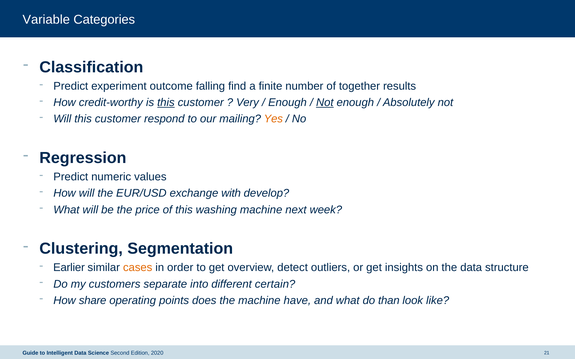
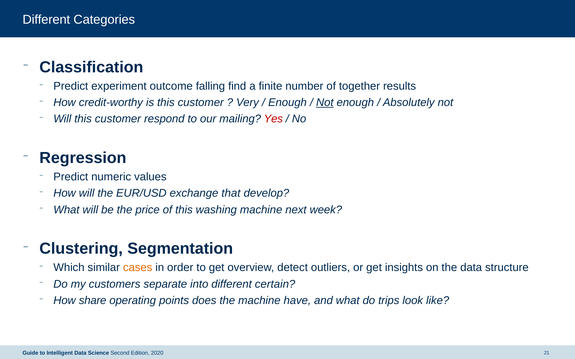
Variable: Variable -> Different (46, 20)
this underline: present -> none (166, 103)
Yes colour: orange -> red (273, 119)
with: with -> that (231, 193)
Earlier: Earlier -> Which (69, 268)
than: than -> trips (389, 301)
